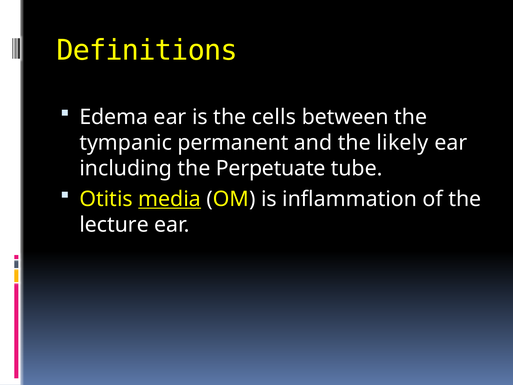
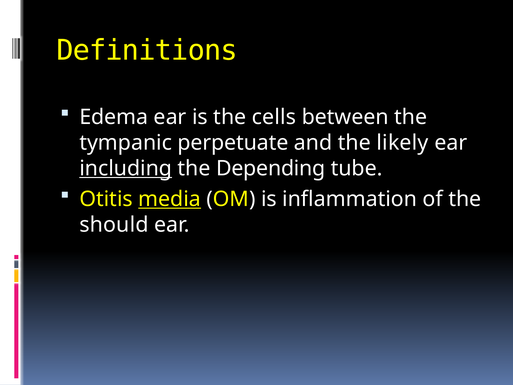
permanent: permanent -> perpetuate (233, 143)
including underline: none -> present (126, 168)
Perpetuate: Perpetuate -> Depending (271, 168)
lecture: lecture -> should (114, 224)
